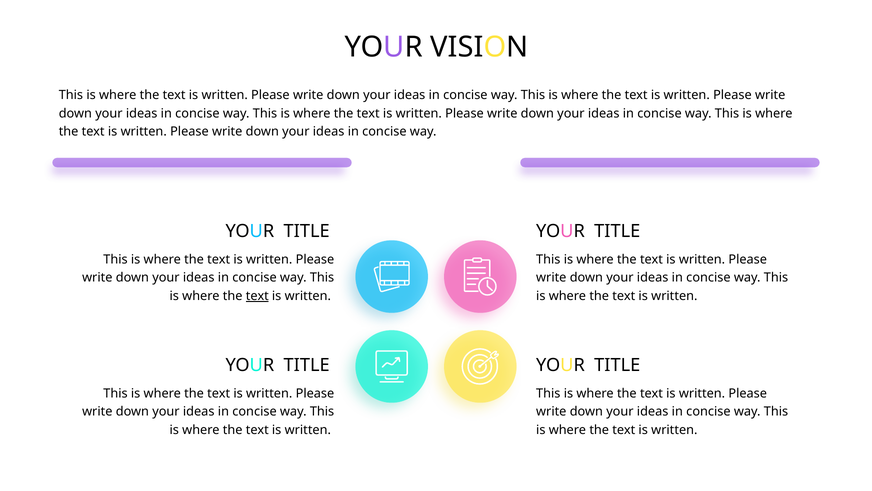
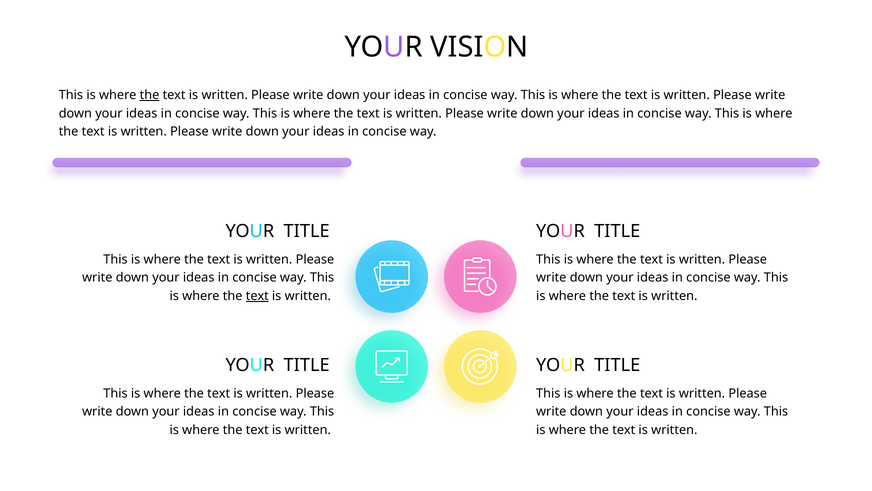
the underline: none -> present (149, 95)
